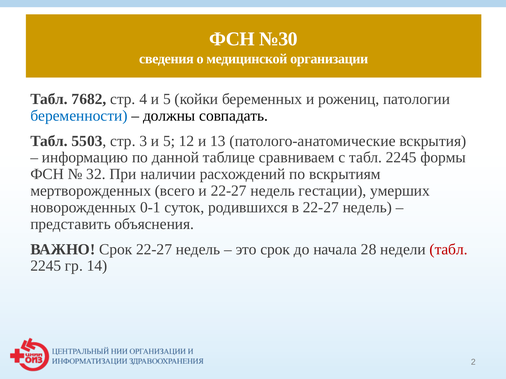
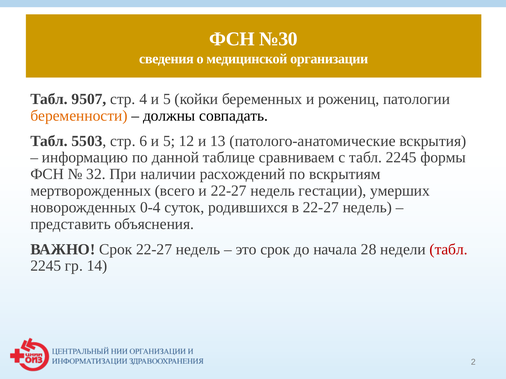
7682: 7682 -> 9507 (89, 99)
беременности colour: blue -> orange (79, 116)
3: 3 -> 6 (143, 141)
0-1: 0-1 -> 0-4 (150, 208)
